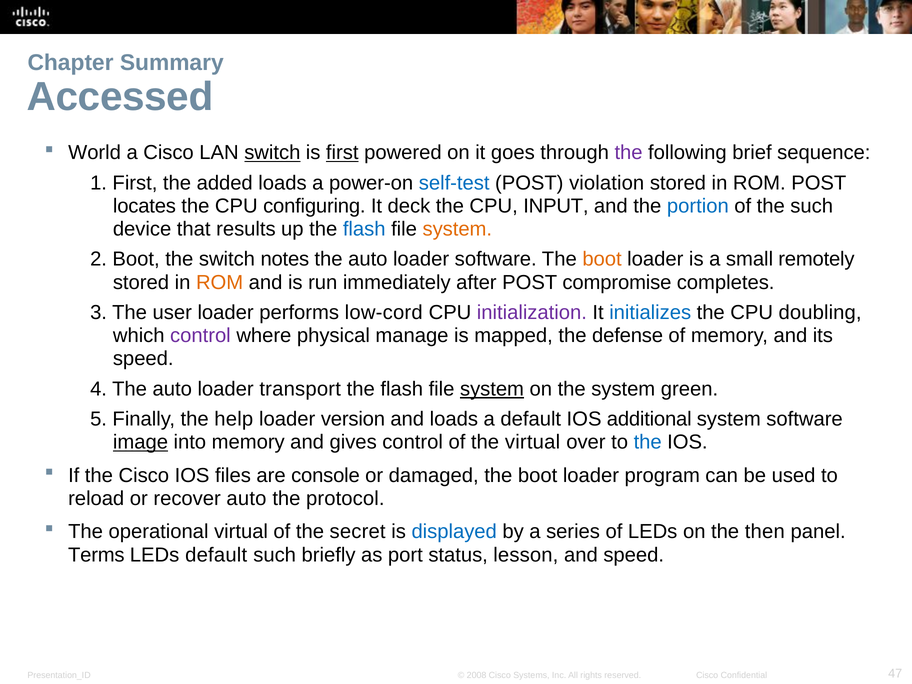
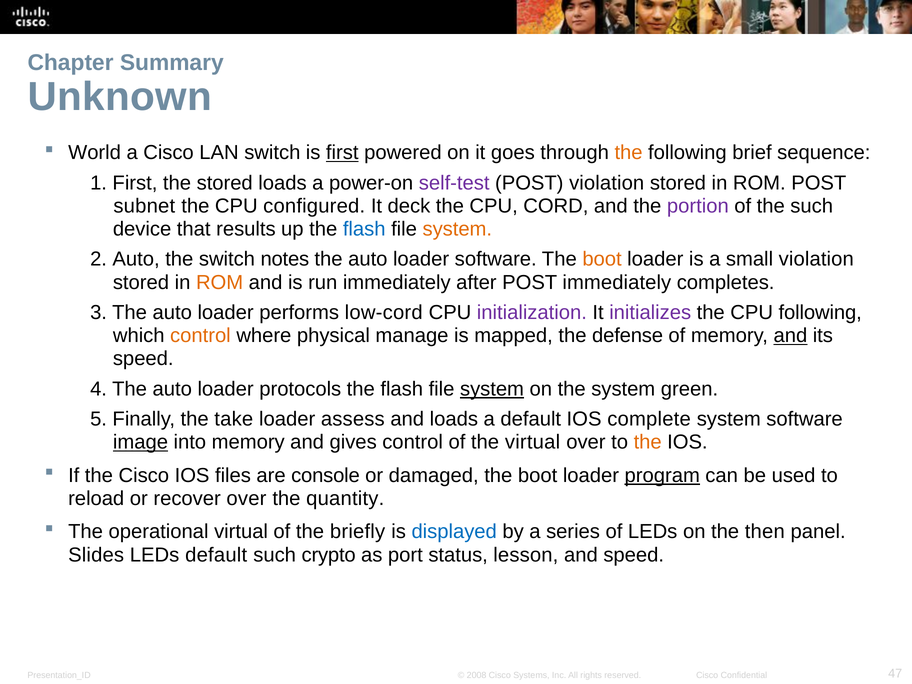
Accessed: Accessed -> Unknown (120, 97)
switch underline: present -> none (272, 153)
the colour: purple -> orange (629, 153)
the added: added -> stored (225, 183)
self-test colour: blue -> purple (454, 183)
locates: locates -> subnet (144, 206)
configuring: configuring -> configured (314, 206)
INPUT: INPUT -> CORD (556, 206)
portion colour: blue -> purple (698, 206)
2 Boot: Boot -> Auto (136, 259)
small remotely: remotely -> violation (816, 259)
POST compromise: compromise -> immediately (617, 282)
3 The user: user -> auto (172, 313)
initializes colour: blue -> purple (650, 313)
CPU doubling: doubling -> following (820, 313)
control colour: purple -> orange (200, 336)
and underline: none -> present (790, 336)
transport: transport -> protocols (300, 389)
help: help -> take (234, 419)
version: version -> assess (353, 419)
additional: additional -> complete (649, 419)
the colour: blue -> orange (648, 442)
program underline: none -> present (662, 475)
recover auto: auto -> over (246, 499)
protocol: protocol -> quantity (345, 499)
secret: secret -> briefly (358, 532)
Terms: Terms -> Slides (96, 555)
briefly: briefly -> crypto (329, 555)
